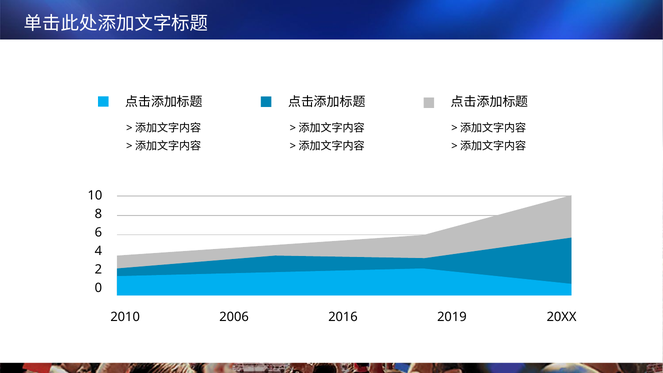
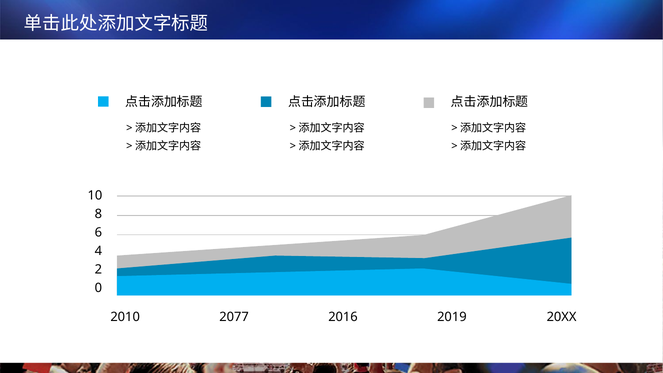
2006: 2006 -> 2077 (234, 317)
